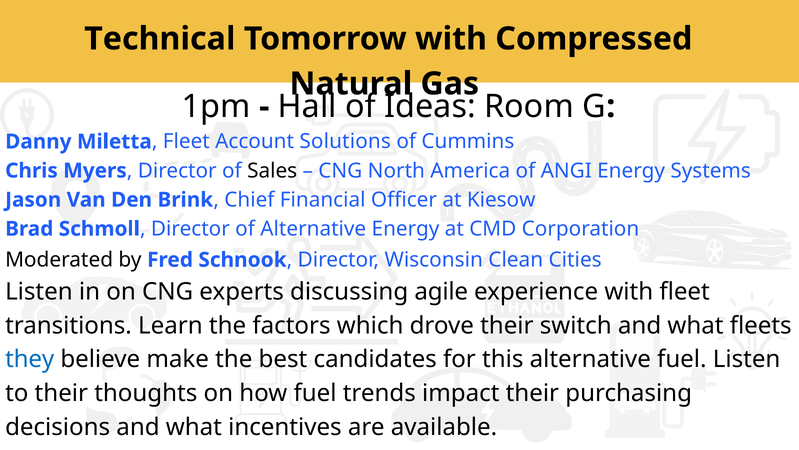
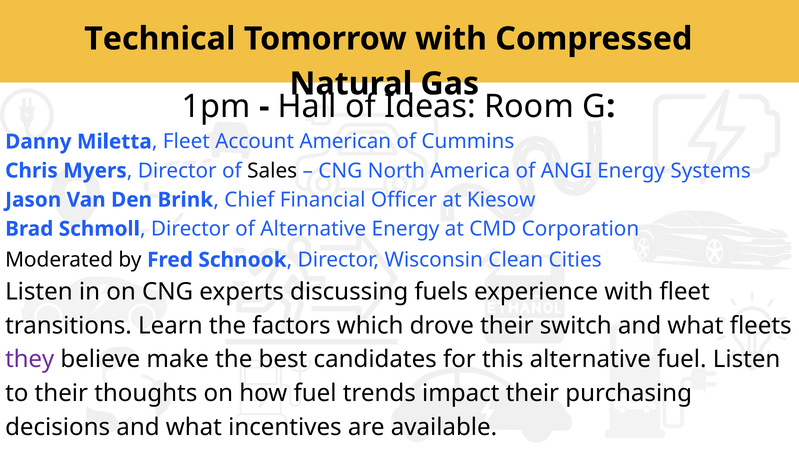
Solutions: Solutions -> American (345, 141)
agile: agile -> fuels (441, 292)
they colour: blue -> purple (30, 359)
